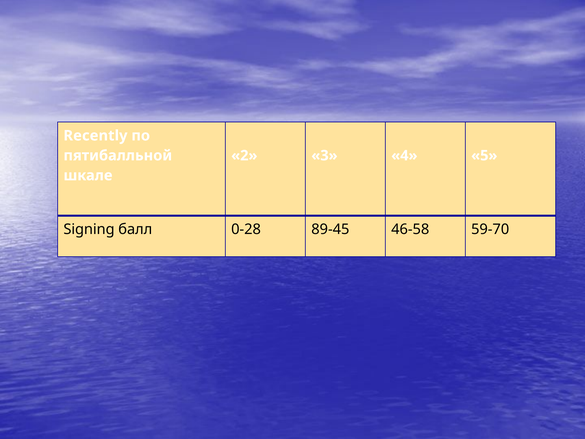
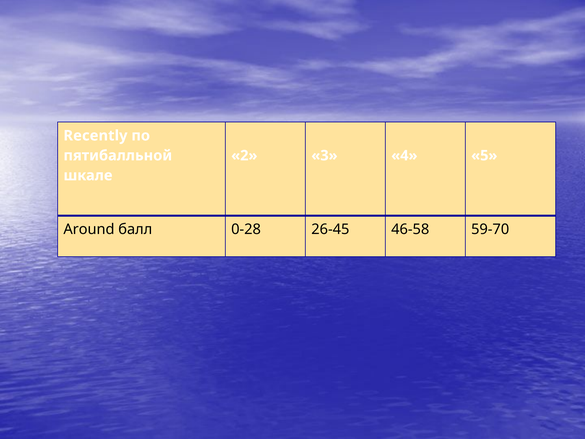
Signing: Signing -> Around (89, 229)
89-45: 89-45 -> 26-45 (330, 229)
